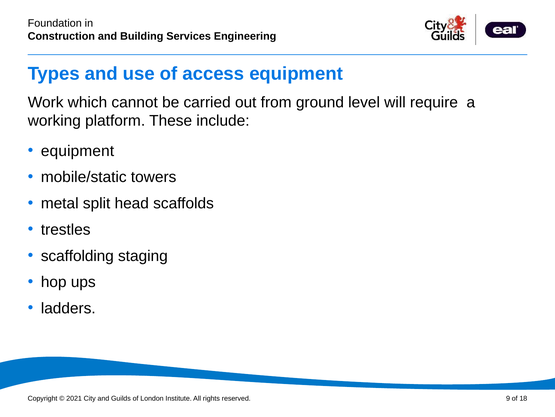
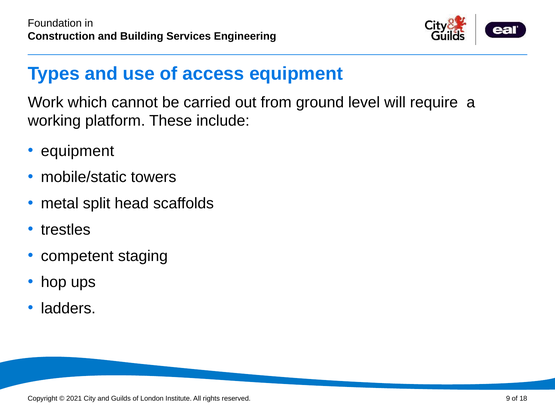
scaffolding: scaffolding -> competent (77, 255)
